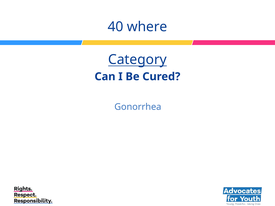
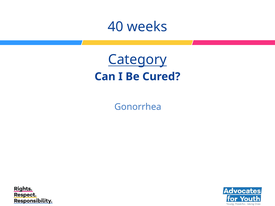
where: where -> weeks (147, 27)
